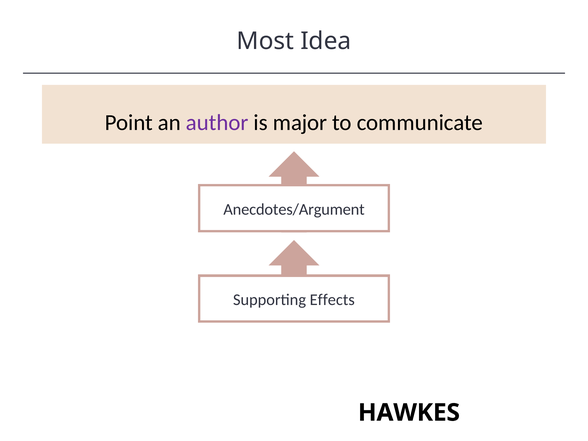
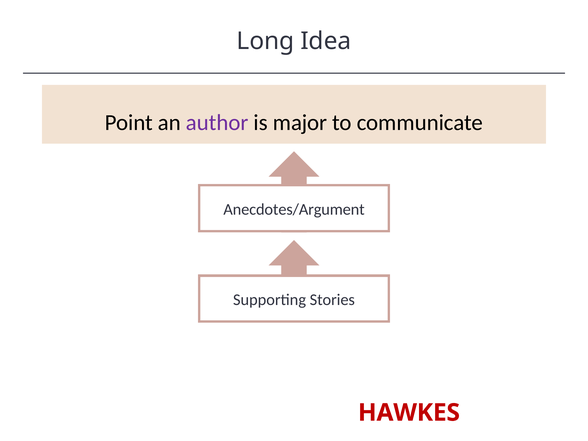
Most: Most -> Long (265, 41)
Effects: Effects -> Stories (332, 300)
HAWKES colour: black -> red (409, 413)
